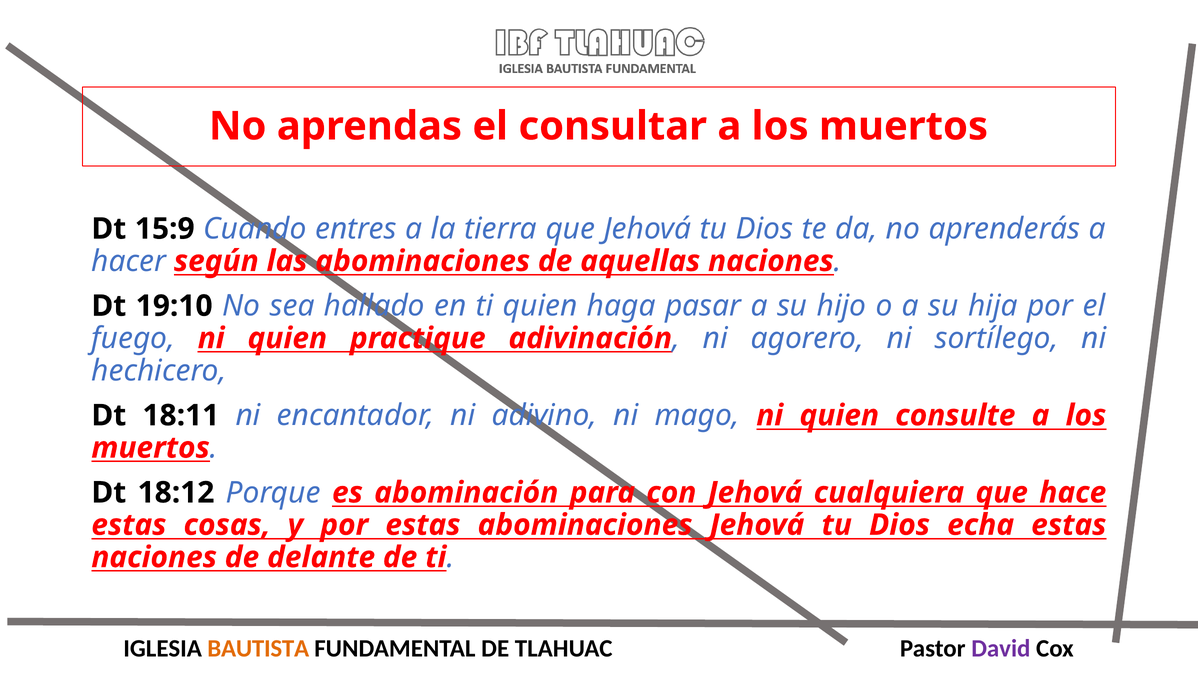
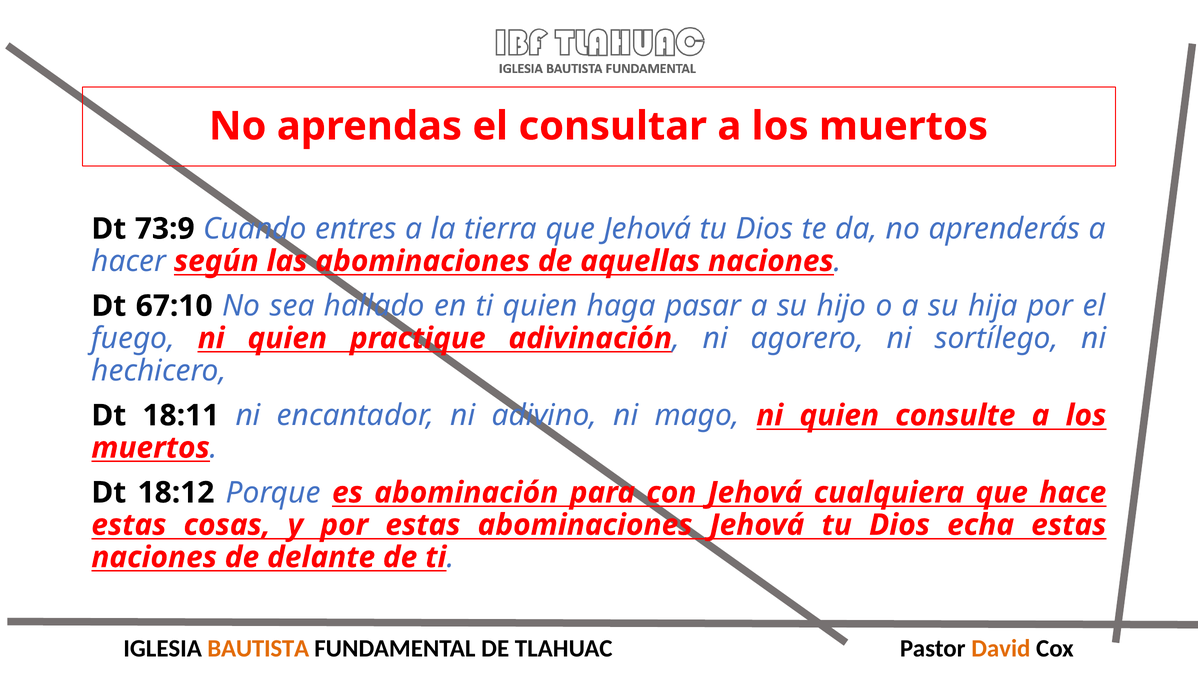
15:9: 15:9 -> 73:9 (165, 229)
19:10: 19:10 -> 67:10 (174, 306)
David colour: purple -> orange (1001, 648)
